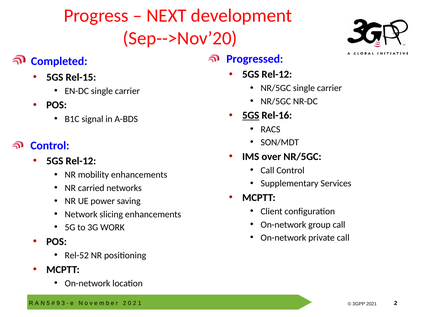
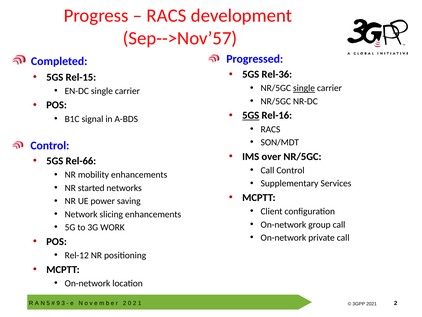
NEXT: NEXT -> RACS (167, 16)
Sep-->Nov’20: Sep-->Nov’20 -> Sep-->Nov’57 (180, 38)
Rel-12: Rel-12 -> Rel-36 (277, 74)
single underline: none -> present (304, 88)
Rel-12: Rel-12 -> Rel-66 (81, 161)
carried: carried -> started (91, 188)
Rel-52: Rel-52 -> Rel-12 (77, 255)
